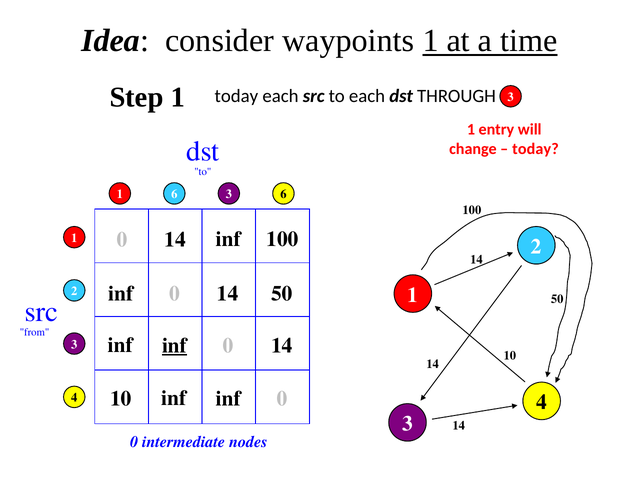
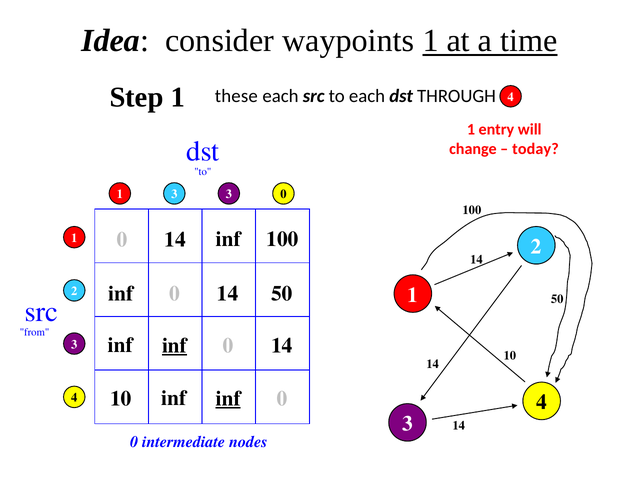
today: today -> these (236, 96)
THROUGH 3: 3 -> 4 (511, 97)
1 6: 6 -> 3 (174, 194)
3 6: 6 -> 0 (283, 194)
inf underline: none -> present (228, 399)
